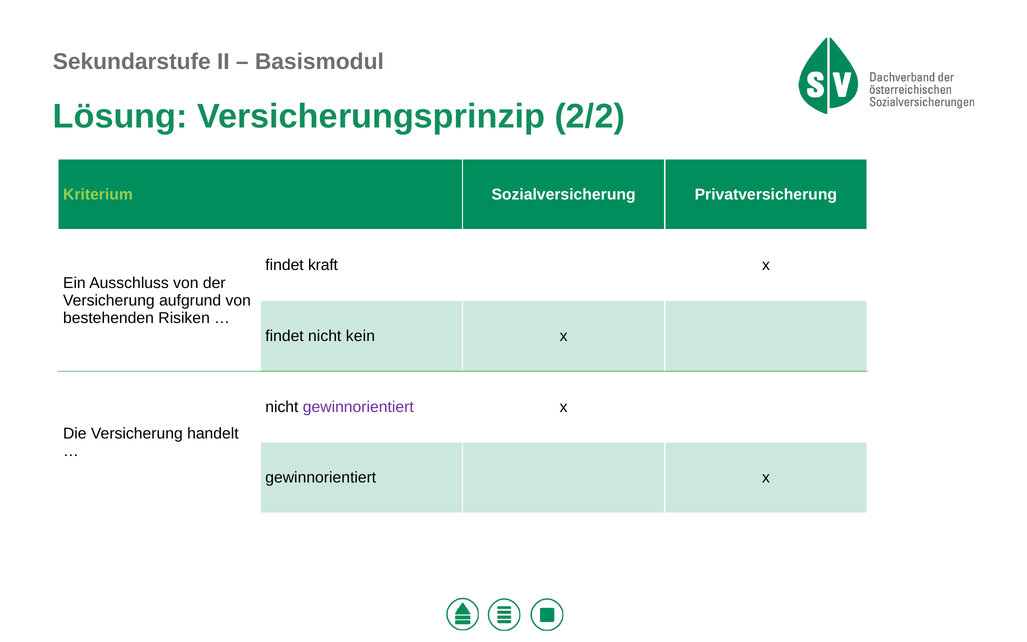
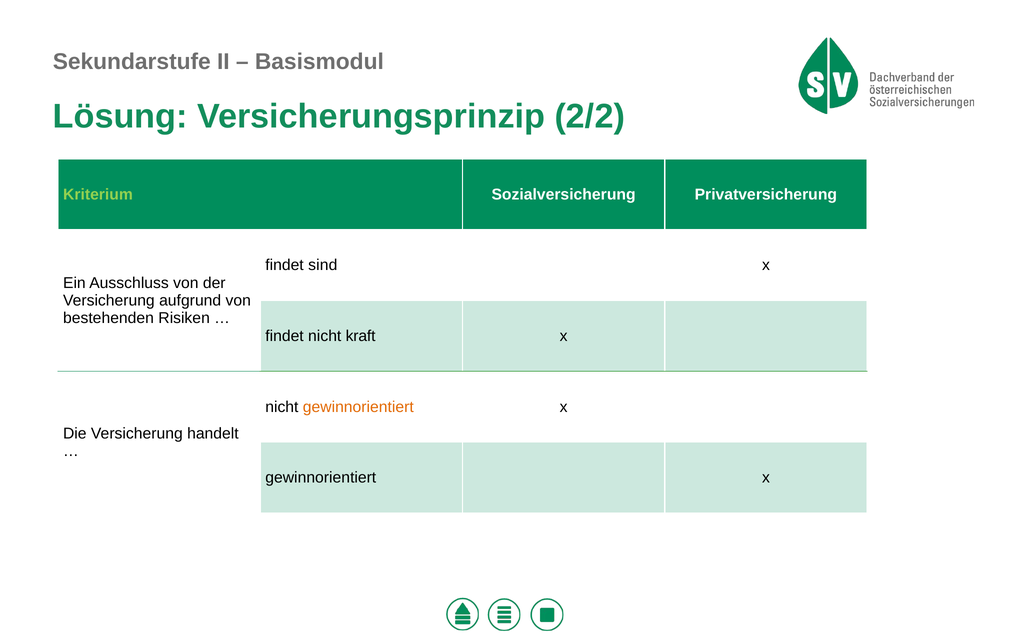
kraft: kraft -> sind (323, 265)
kein: kein -> kraft (361, 336)
gewinnorientiert colour: purple -> orange (358, 407)
